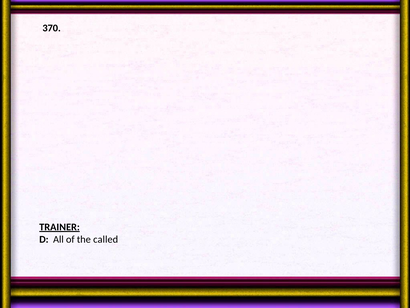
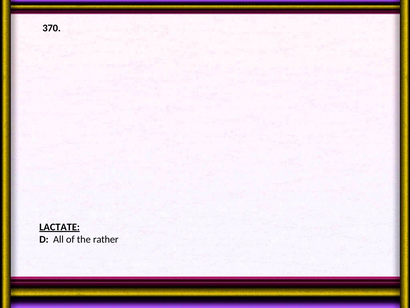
TRAINER: TRAINER -> LACTATE (60, 227)
called: called -> rather (106, 239)
